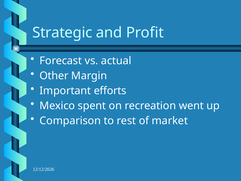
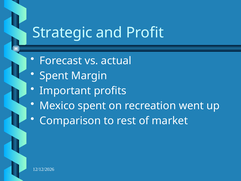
Other: Other -> Spent (54, 76)
efforts: efforts -> profits (110, 91)
